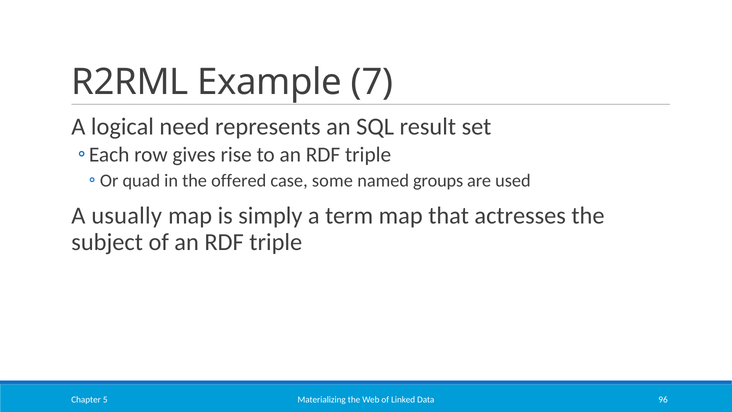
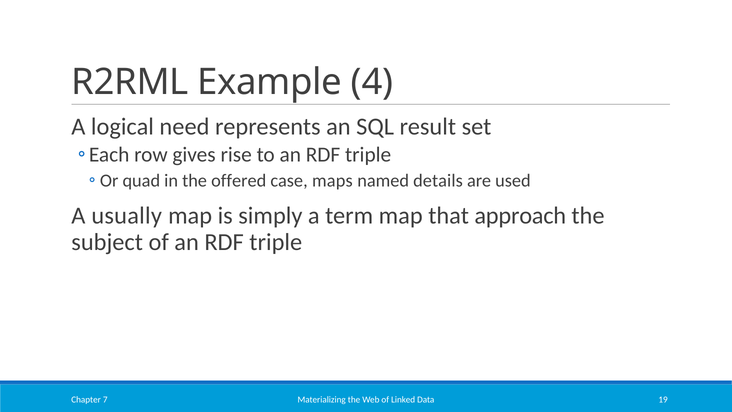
7: 7 -> 4 (372, 82)
some: some -> maps (332, 180)
groups: groups -> details (438, 180)
actresses: actresses -> approach (520, 216)
96: 96 -> 19 (663, 399)
5: 5 -> 7 (105, 399)
